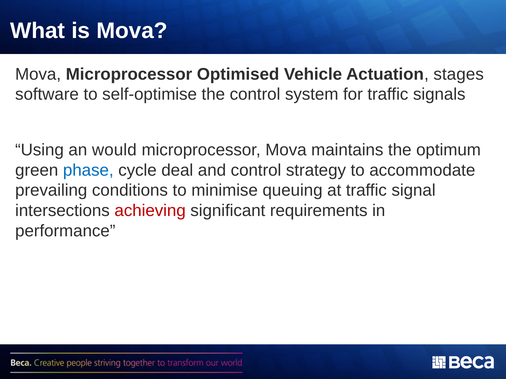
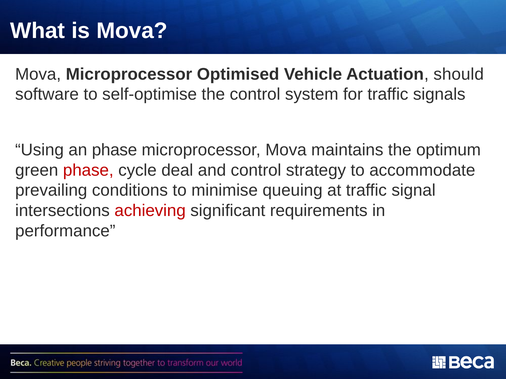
stages: stages -> should (459, 74)
an would: would -> phase (114, 150)
phase colour: blue -> red (88, 170)
